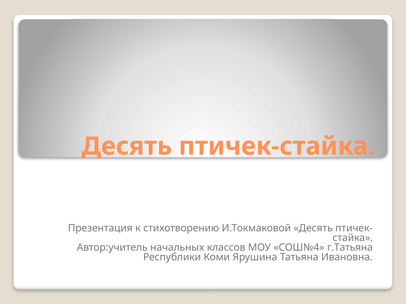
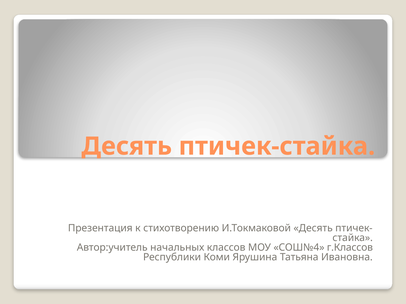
г.Татьяна: г.Татьяна -> г.Классов (350, 248)
